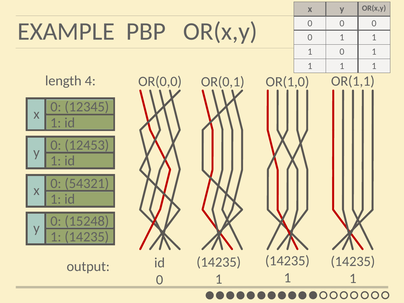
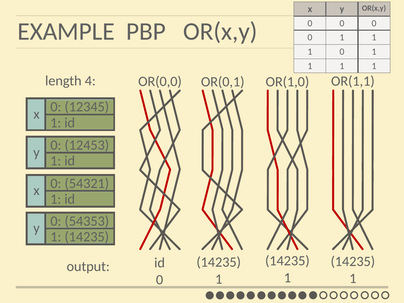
15248: 15248 -> 54353 (87, 221)
